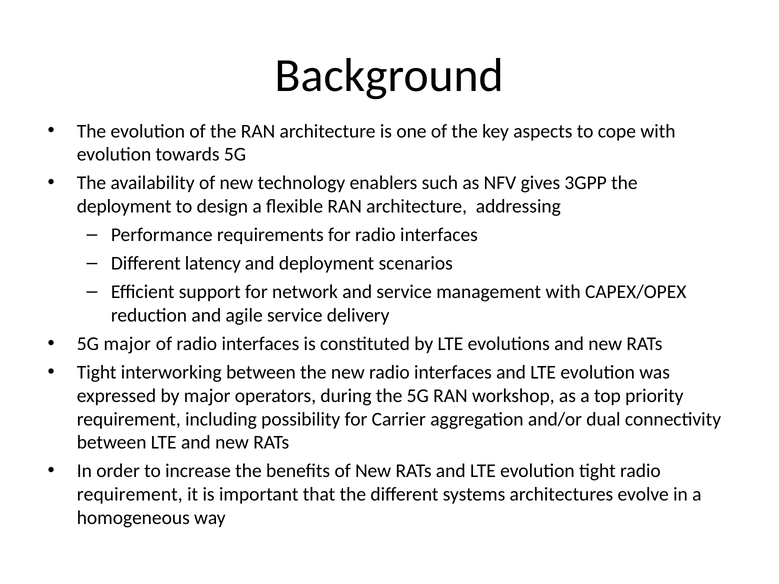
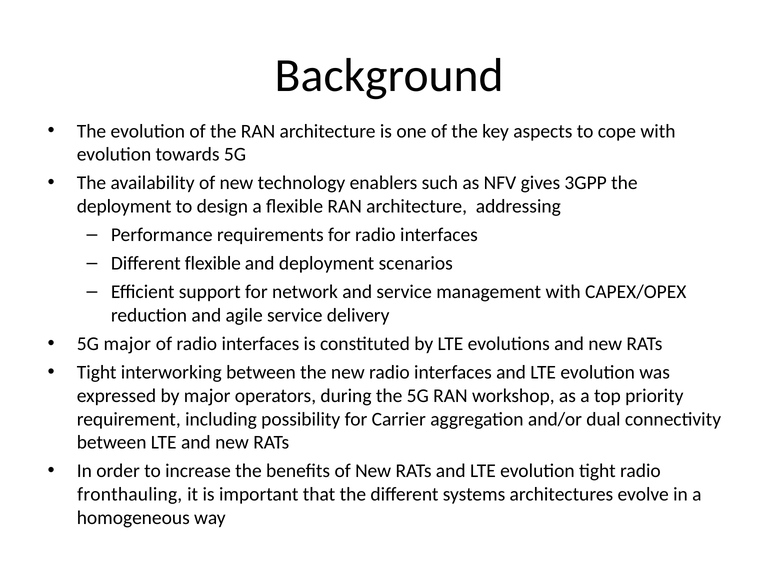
Different latency: latency -> flexible (213, 264)
requirement: requirement -> fronthauling (130, 495)
